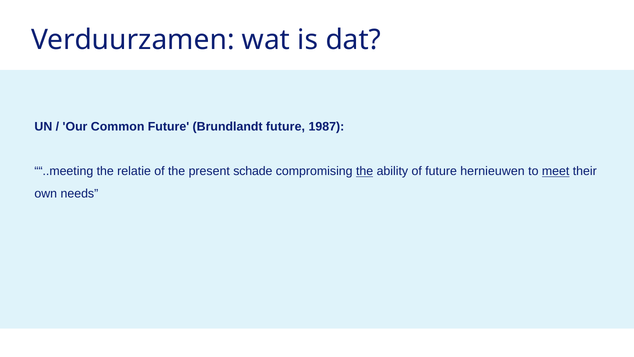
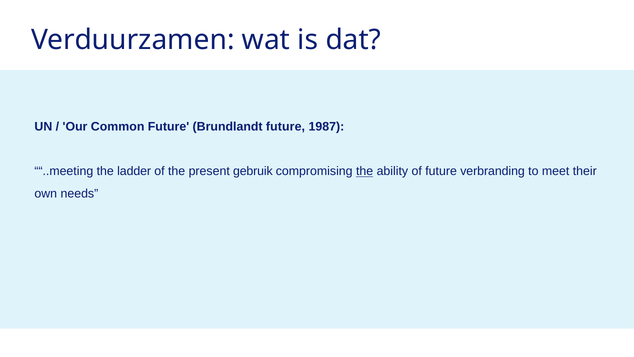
relatie: relatie -> ladder (134, 171)
schade: schade -> gebruik (253, 171)
hernieuwen: hernieuwen -> verbranding (493, 171)
meet underline: present -> none (556, 171)
